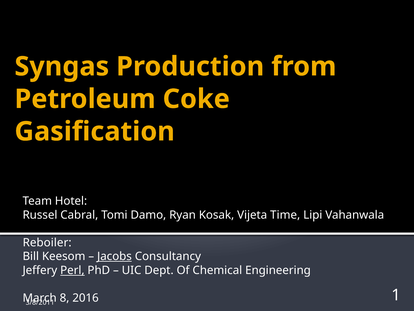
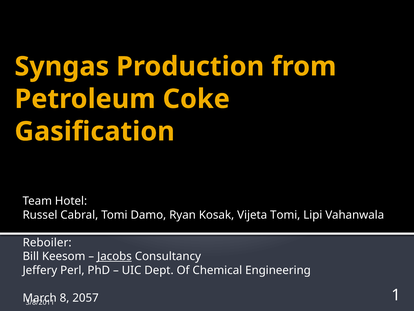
Vijeta Time: Time -> Tomi (285, 215)
Perl underline: present -> none (72, 270)
2016: 2016 -> 2057 (86, 297)
